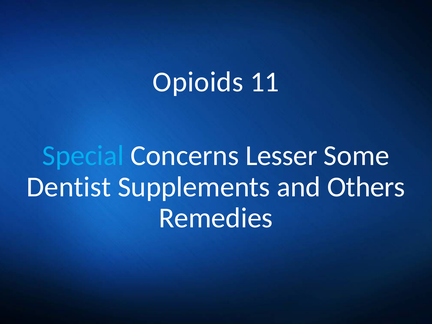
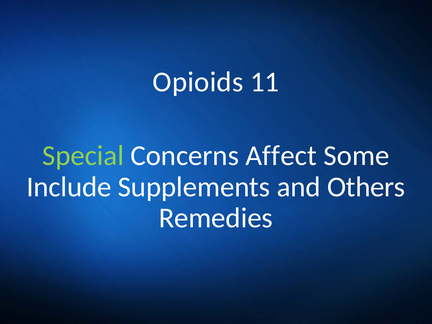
Special colour: light blue -> light green (83, 156)
Lesser: Lesser -> Affect (281, 156)
Dentist: Dentist -> Include (69, 187)
